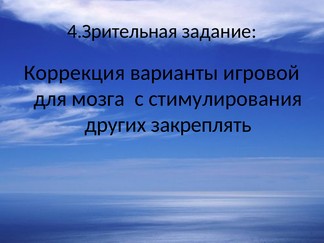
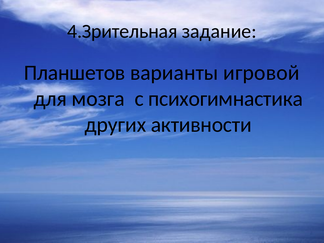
Коррекция: Коррекция -> Планшетов (75, 73)
стимулирования: стимулирования -> психогимнастика (226, 99)
закреплять: закреплять -> активности (201, 125)
